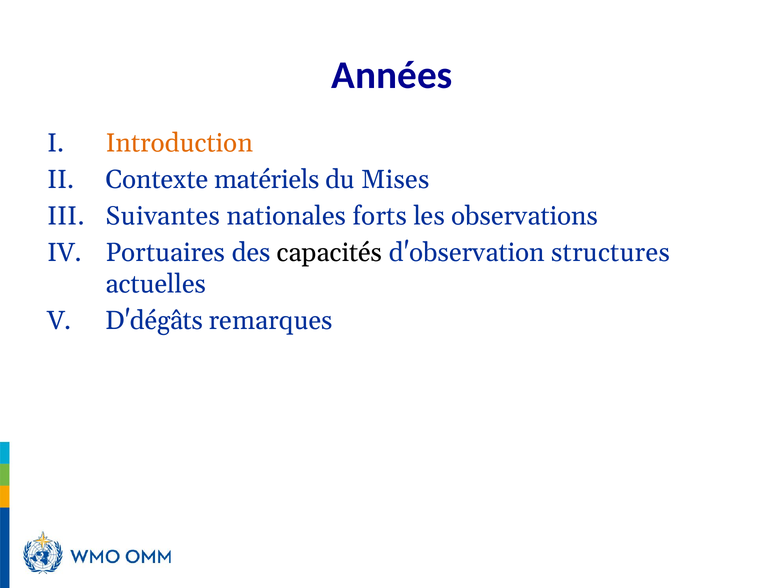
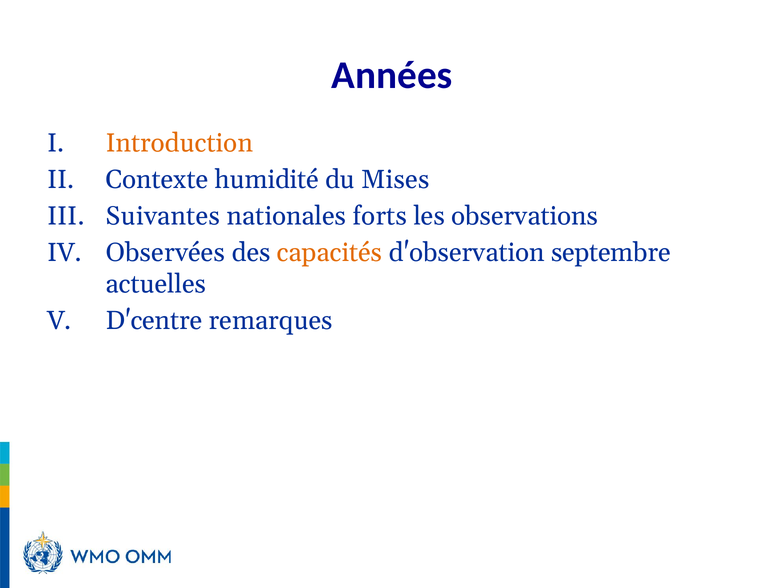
matériels: matériels -> humidité (267, 180)
Portuaires: Portuaires -> Observées (165, 253)
capacités colour: black -> orange (330, 253)
structures: structures -> septembre (611, 253)
D'dégâts: D'dégâts -> D'centre (154, 321)
